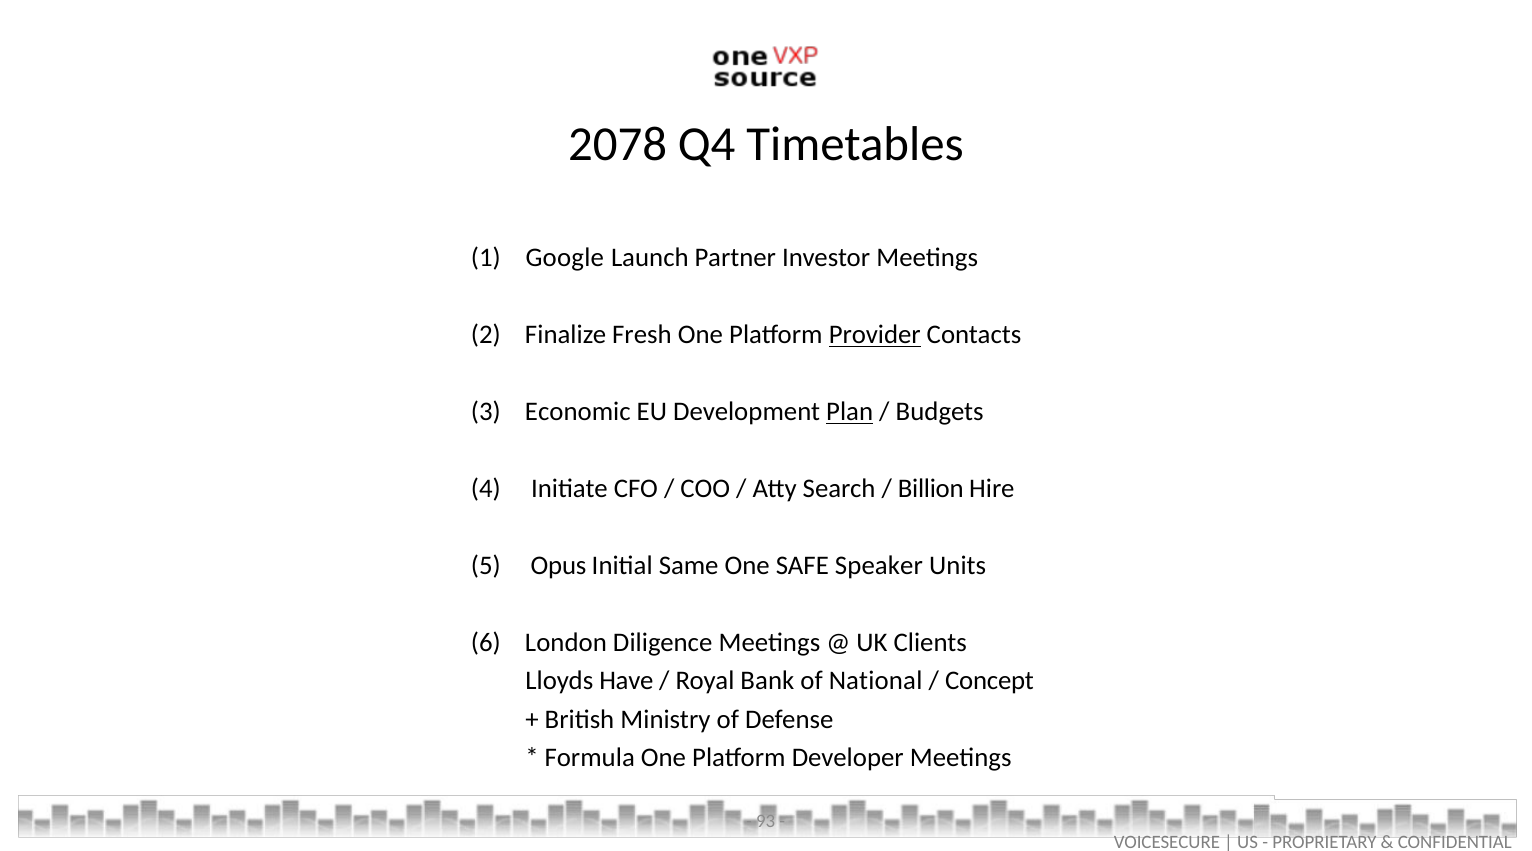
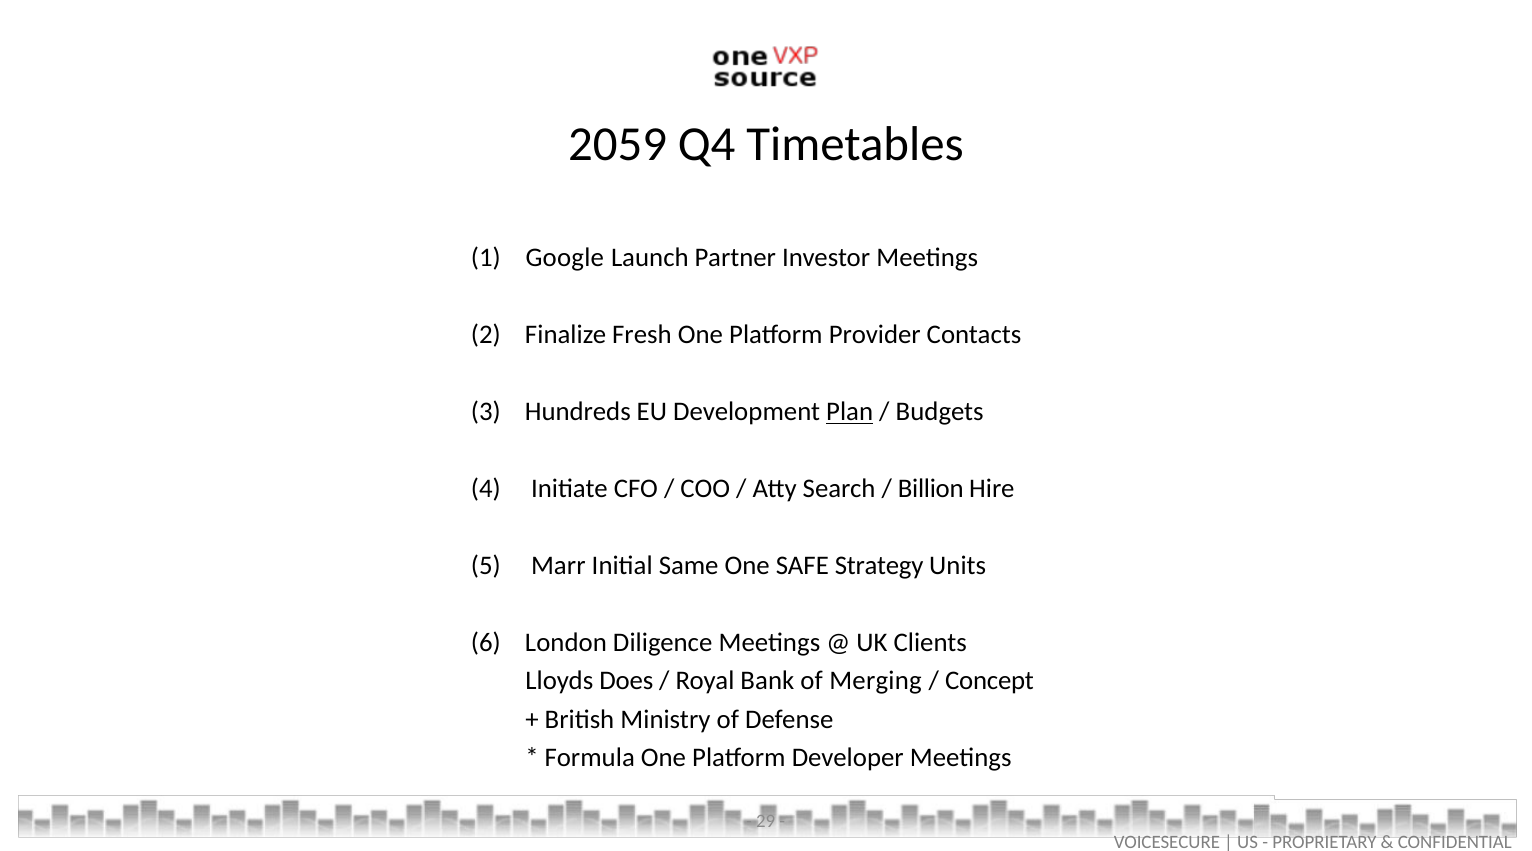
2078: 2078 -> 2059 (618, 144)
Provider underline: present -> none (875, 335)
Economic: Economic -> Hundreds (578, 412)
Opus: Opus -> Marr (558, 566)
Speaker: Speaker -> Strategy (879, 566)
Have: Have -> Does (626, 681)
National: National -> Merging (876, 681)
93: 93 -> 29 (766, 822)
